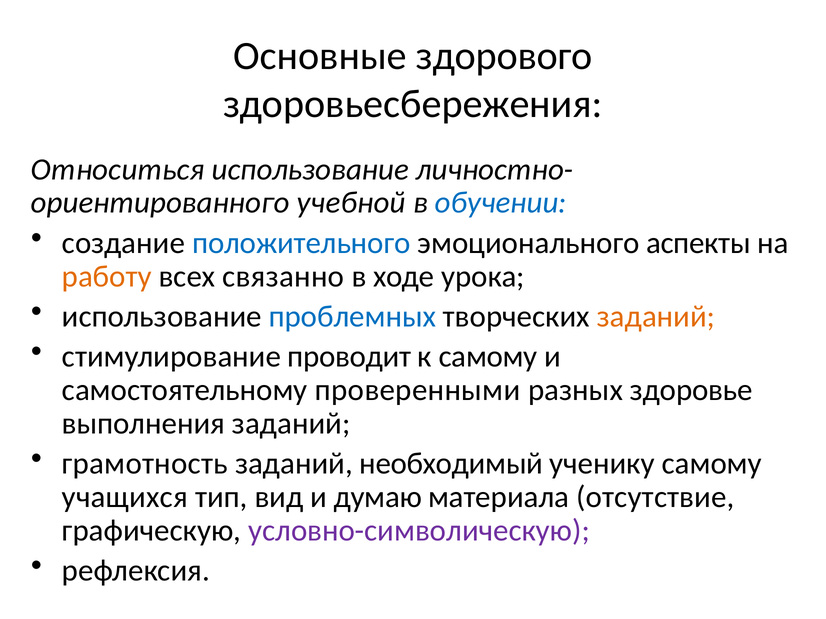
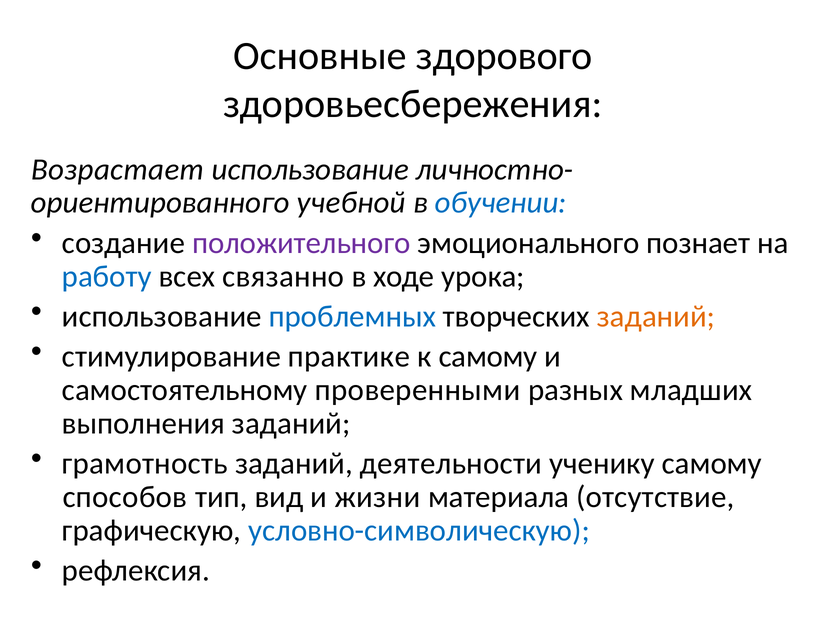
Относиться: Относиться -> Возрастает (118, 169)
положительного colour: blue -> purple (301, 243)
аспекты: аспекты -> познает (698, 243)
работу colour: orange -> blue (107, 277)
проводит: проводит -> практике (349, 357)
здоровье: здоровье -> младших (691, 390)
необходимый: необходимый -> деятельности (451, 464)
учащихся: учащихся -> способов (125, 497)
думаю: думаю -> жизни (378, 497)
условно-символическую colour: purple -> blue (419, 531)
